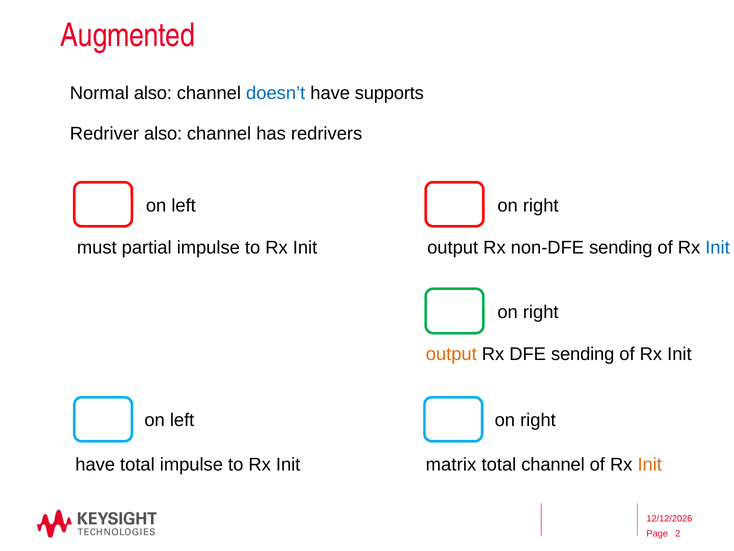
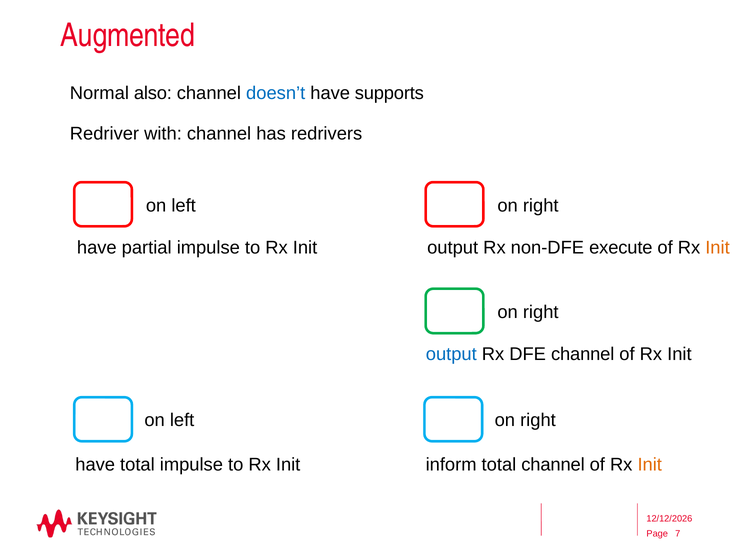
Redriver also: also -> with (163, 133)
must: must -> have (97, 247)
non-DFE sending: sending -> execute (621, 247)
Init colour: blue -> orange (718, 247)
output colour: orange -> blue (451, 354)
DFE sending: sending -> channel (583, 354)
matrix: matrix -> inform (451, 464)
2: 2 -> 7 (678, 533)
